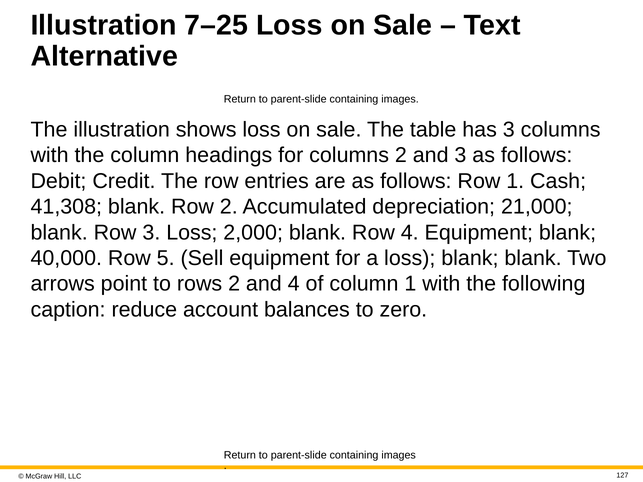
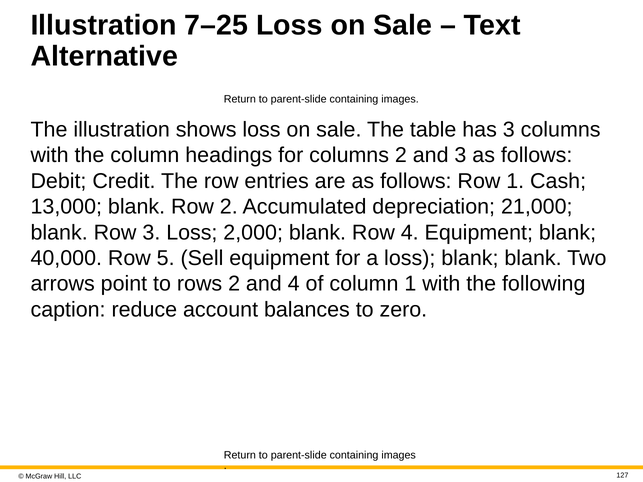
41,308: 41,308 -> 13,000 (66, 207)
